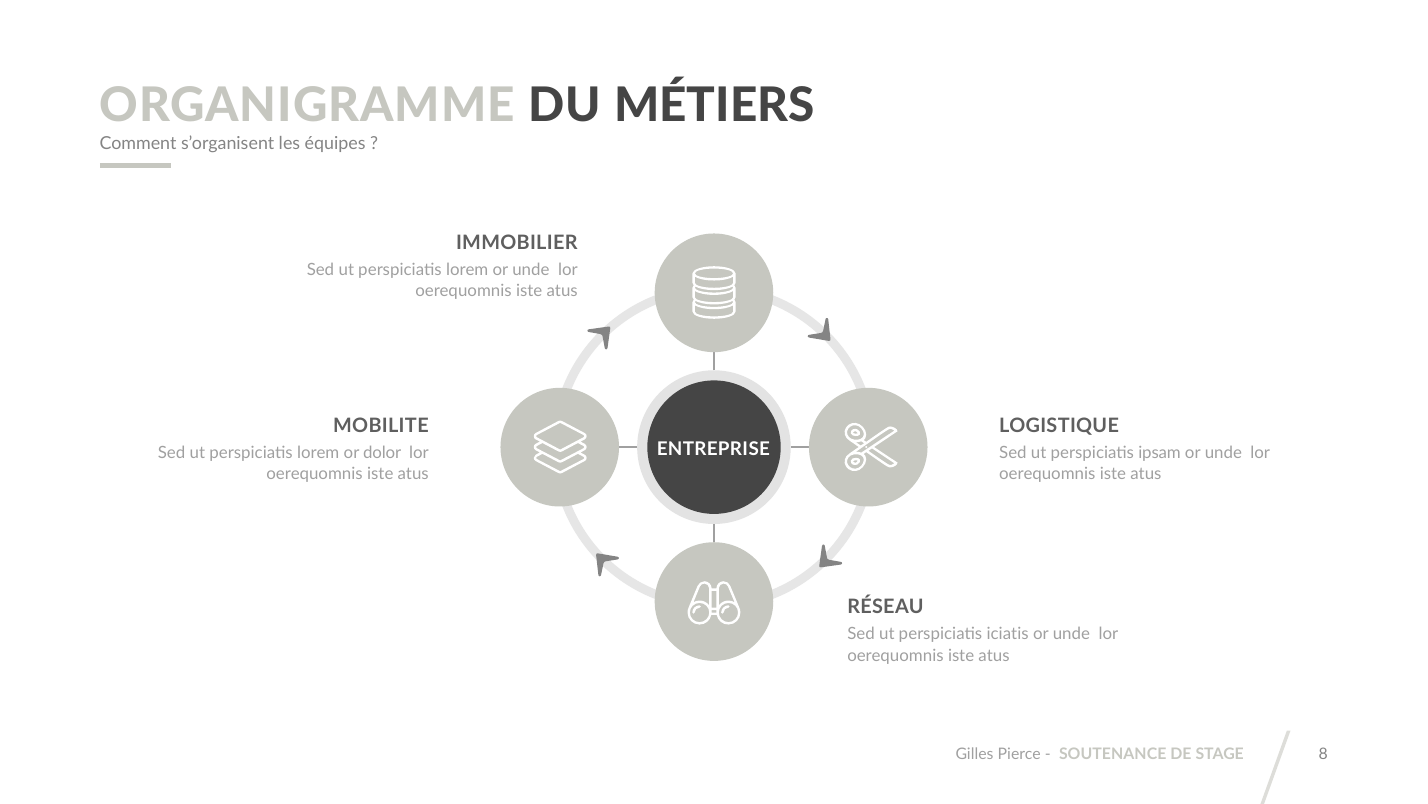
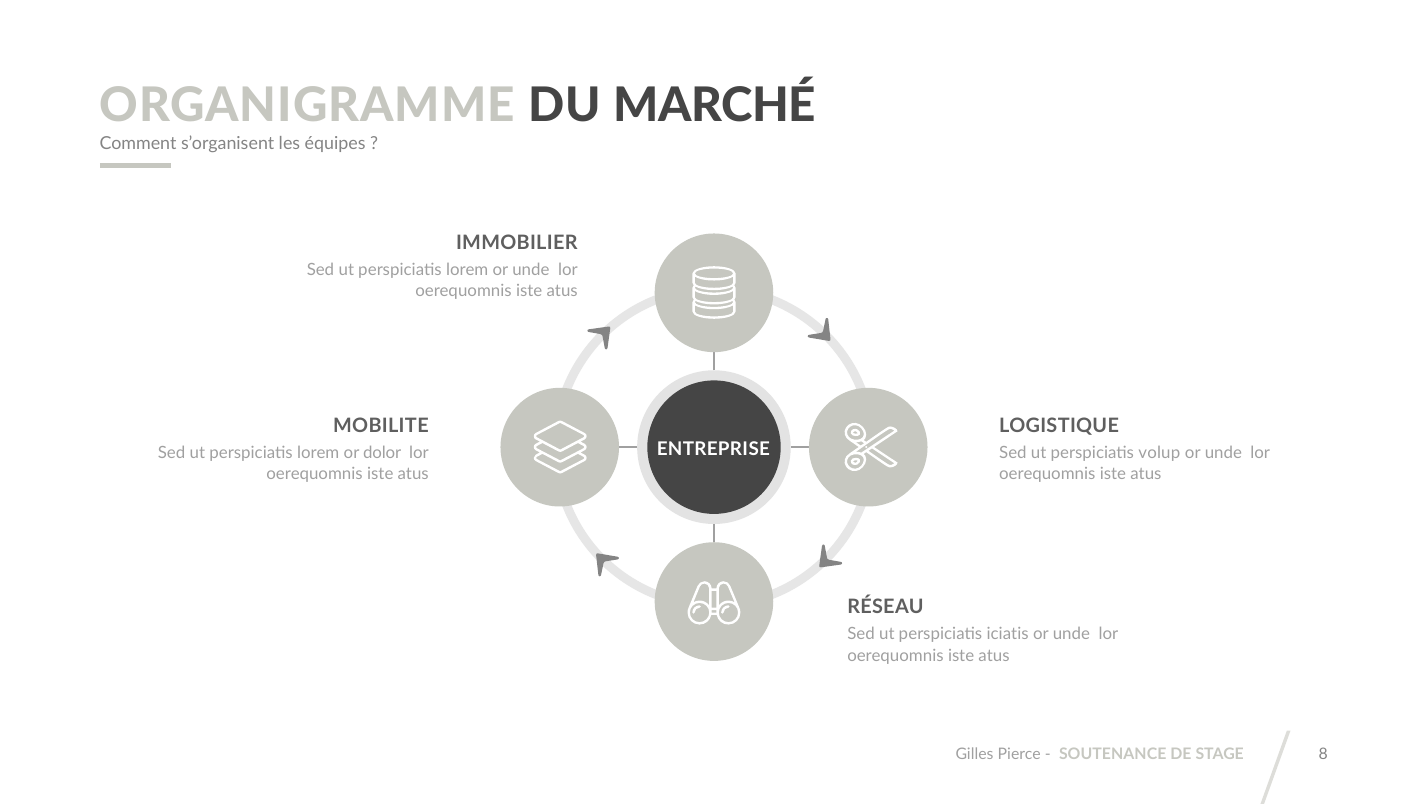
MÉTIERS: MÉTIERS -> MARCHÉ (715, 106)
ipsam: ipsam -> volup (1159, 452)
